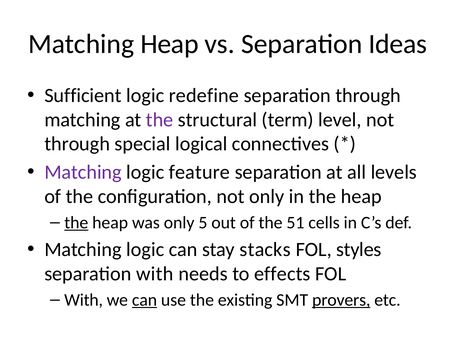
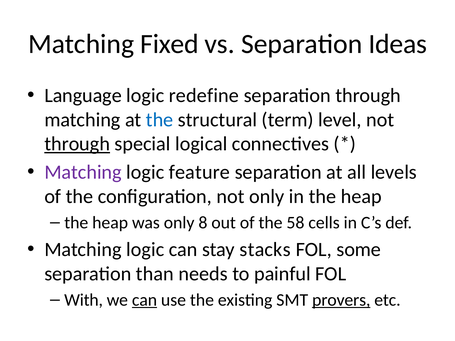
Matching Heap: Heap -> Fixed (170, 44)
Sufficient: Sufficient -> Language (83, 95)
the colour: purple -> blue (160, 120)
through underline: none -> present (77, 144)
the underline: present -> none (76, 223)
5: 5 -> 8 (203, 223)
51: 51 -> 58 (295, 223)
styles: styles -> some (359, 250)
separation with: with -> than (155, 274)
effects: effects -> painful (282, 274)
